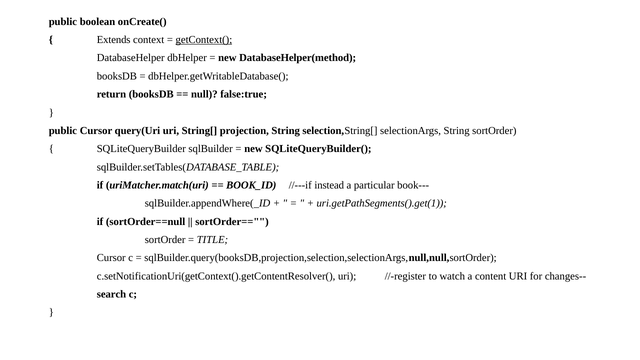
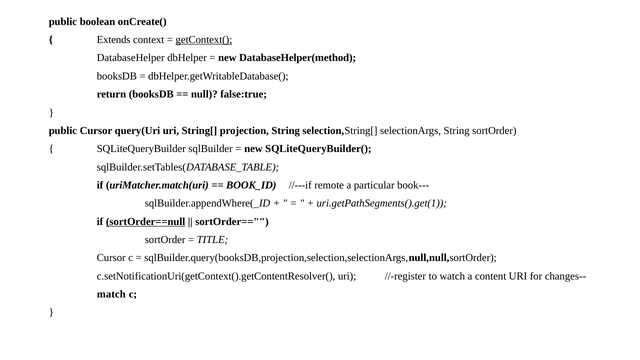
instead: instead -> remote (329, 185)
sortOrder==null underline: none -> present (146, 222)
search: search -> match (111, 294)
